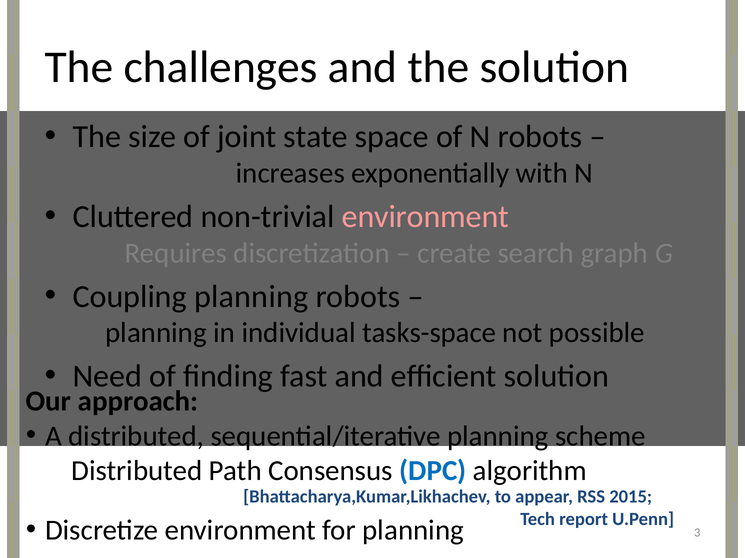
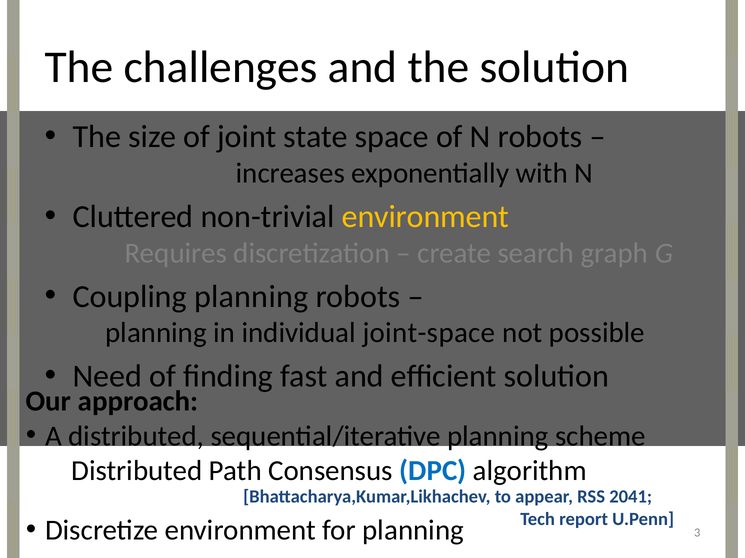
environment colour: pink -> yellow (426, 217)
tasks-space: tasks-space -> joint-space (429, 333)
2015: 2015 -> 2041 (631, 497)
